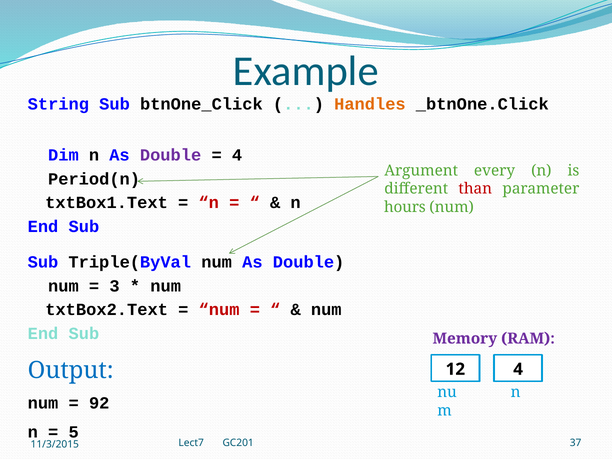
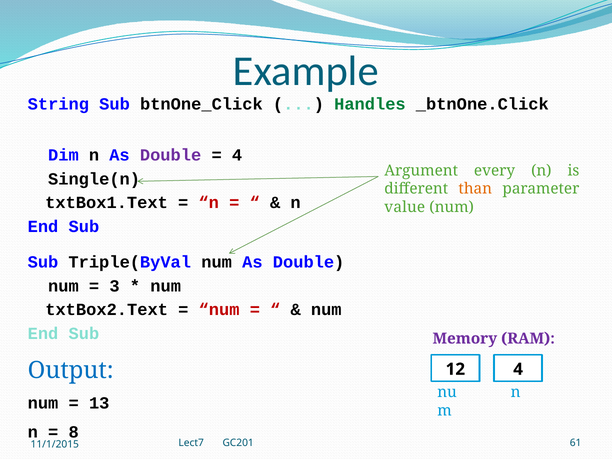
Handles colour: orange -> green (370, 104)
Period(n: Period(n -> Single(n (94, 179)
than colour: red -> orange (475, 189)
hours: hours -> value (405, 207)
92: 92 -> 13 (99, 403)
5: 5 -> 8 (74, 432)
37: 37 -> 61 (576, 443)
11/3/2015: 11/3/2015 -> 11/1/2015 (55, 444)
